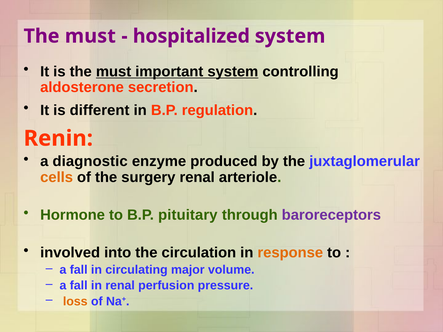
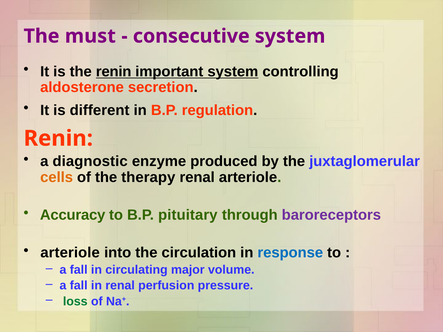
hospitalized: hospitalized -> consecutive (191, 36)
is the must: must -> renin (114, 72)
surgery: surgery -> therapy (148, 177)
Hormone: Hormone -> Accuracy (73, 215)
involved: involved -> arteriole (70, 253)
response colour: orange -> blue (290, 253)
loss colour: orange -> green (75, 302)
